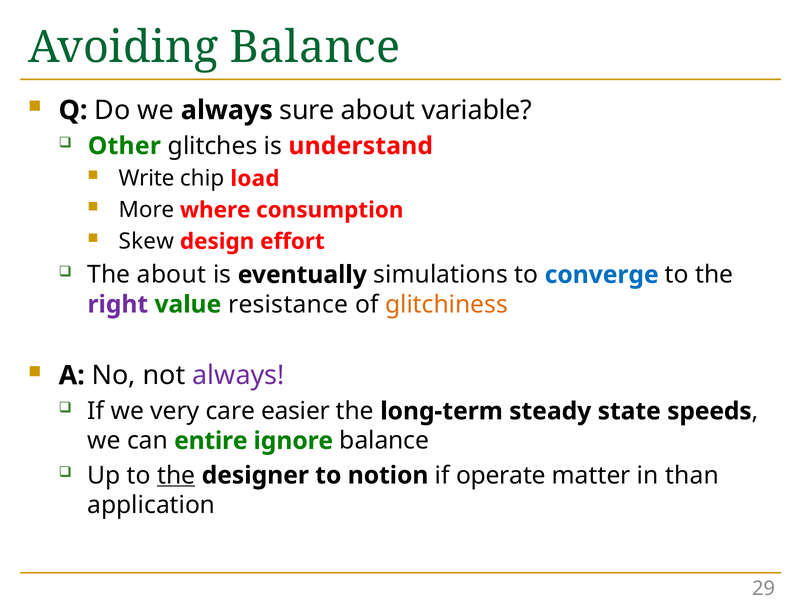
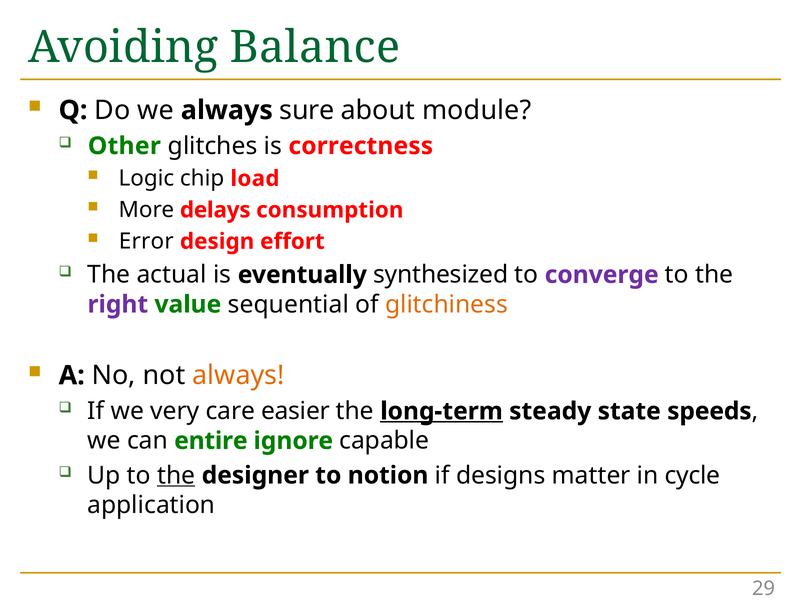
variable: variable -> module (477, 110)
understand: understand -> correctness (361, 146)
Write: Write -> Logic (146, 179)
where: where -> delays (215, 210)
Skew: Skew -> Error (146, 241)
The about: about -> actual (172, 275)
simulations: simulations -> synthesized (441, 275)
converge colour: blue -> purple (602, 275)
resistance: resistance -> sequential (288, 304)
always colour: purple -> orange (238, 375)
long-term underline: none -> present (442, 411)
ignore balance: balance -> capable (384, 441)
operate: operate -> designs (501, 475)
than: than -> cycle (692, 475)
